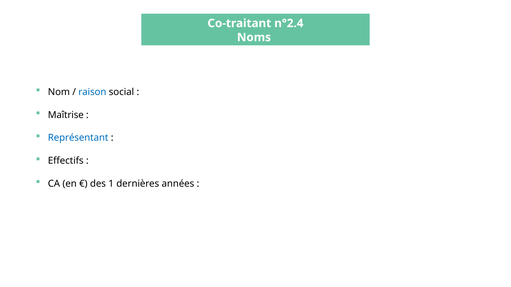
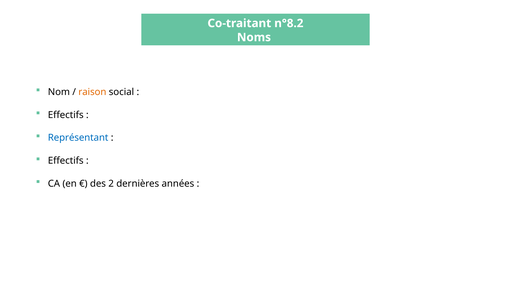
n°2.4: n°2.4 -> n°8.2 (289, 23)
raison colour: blue -> orange (92, 92)
Maîtrise: Maîtrise -> Effectifs (66, 115)
1: 1 -> 2 (111, 184)
